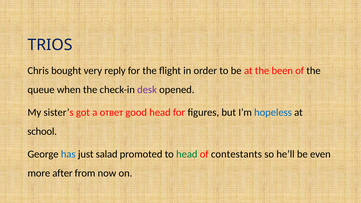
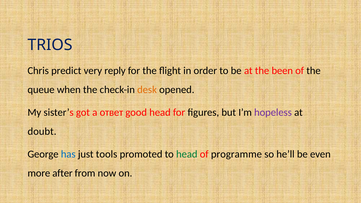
bought: bought -> predict (66, 71)
desk colour: purple -> orange (147, 90)
hopeless colour: blue -> purple (273, 112)
school: school -> doubt (42, 131)
salad: salad -> tools (107, 154)
contestants: contestants -> programme (236, 154)
